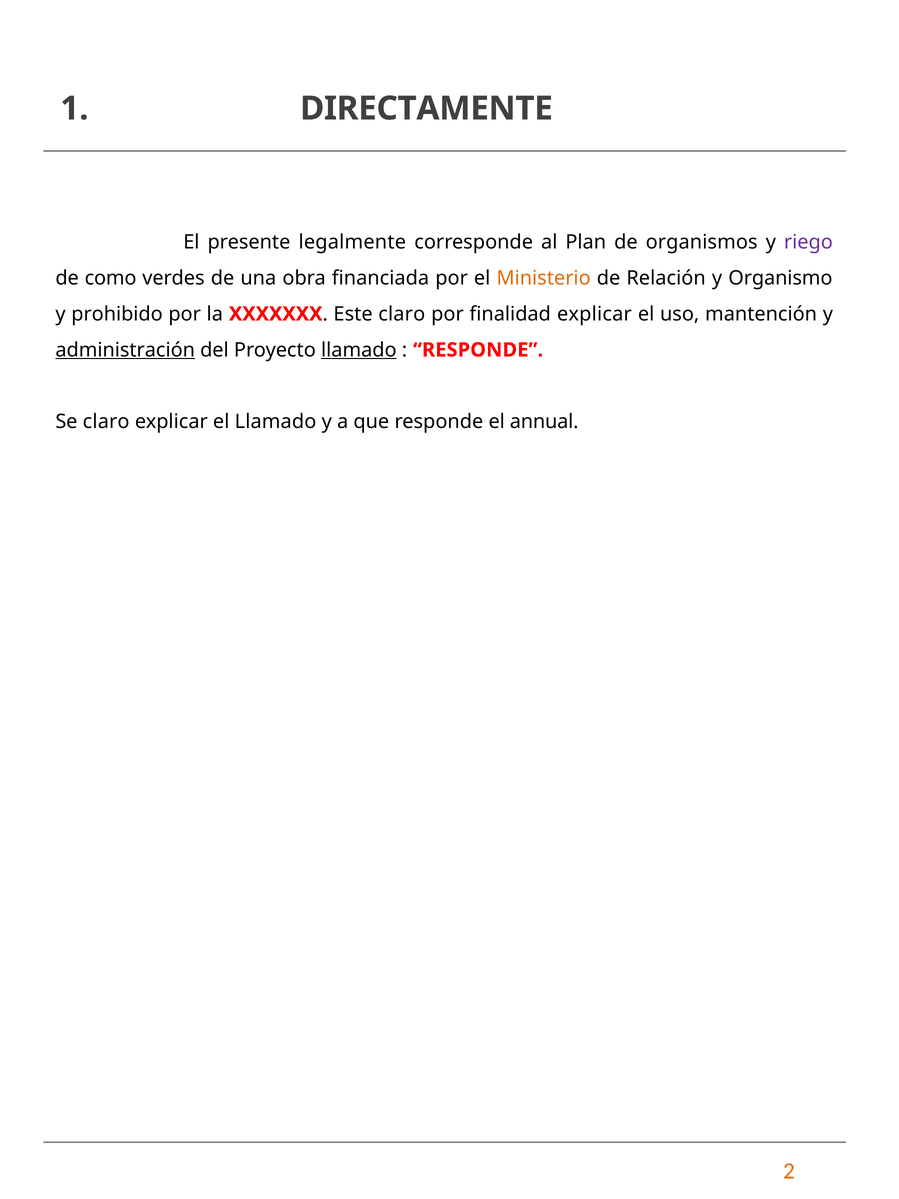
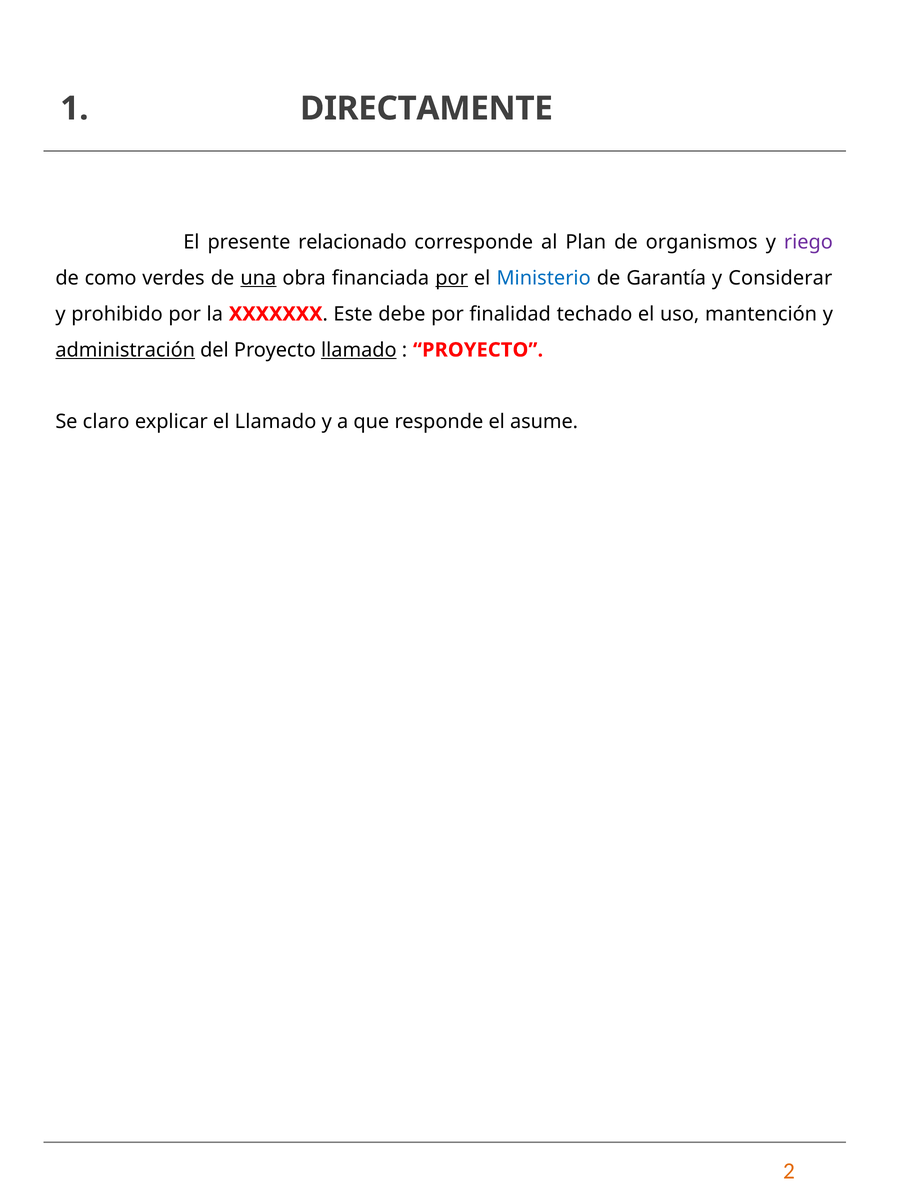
legalmente: legalmente -> relacionado (352, 242)
una underline: none -> present (258, 278)
por underline: none -> present (452, 278)
Ministerio colour: orange -> blue (544, 278)
Relación: Relación -> Garantía (666, 278)
Organismo: Organismo -> Considerar (780, 278)
Este claro: claro -> debe (402, 314)
finalidad explicar: explicar -> techado (595, 314)
RESPONDE: RESPONDE -> PROYECTO (478, 350)
annual: annual -> asume (544, 422)
